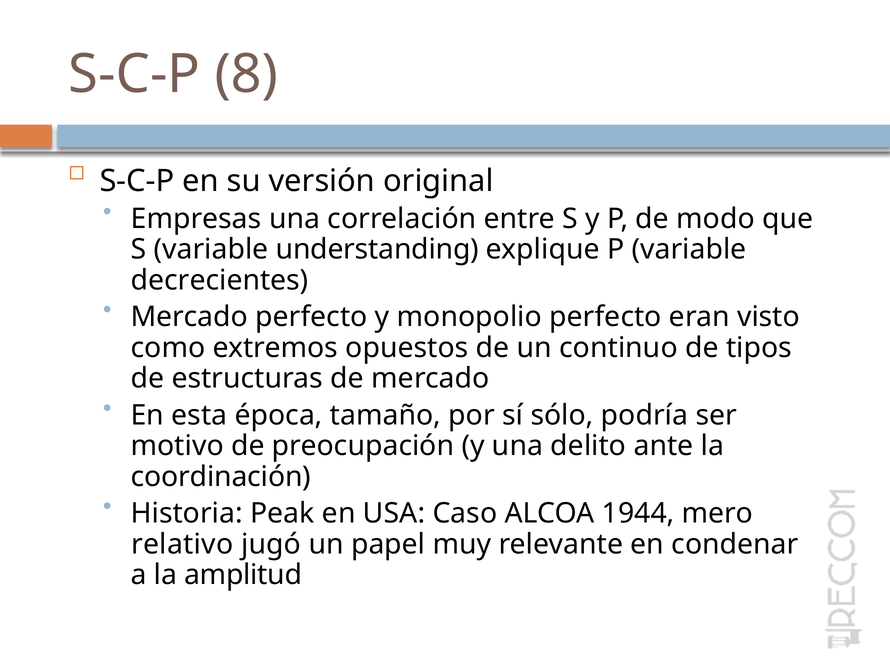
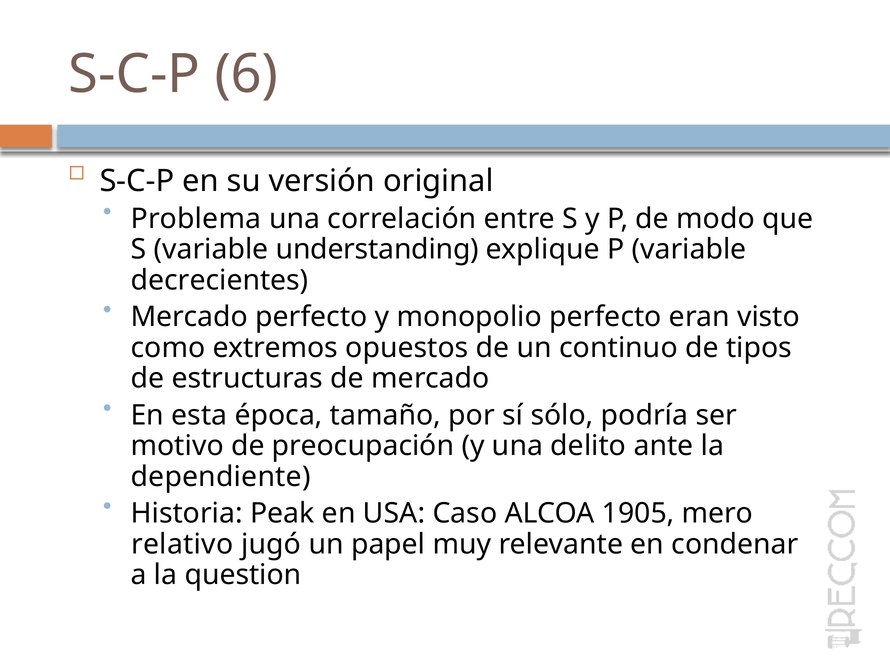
8: 8 -> 6 (246, 74)
Empresas: Empresas -> Problema (196, 219)
coordinación: coordinación -> dependiente (221, 476)
1944: 1944 -> 1905 (638, 513)
amplitud: amplitud -> question (243, 575)
